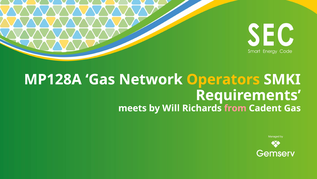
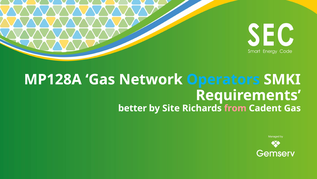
Operators colour: yellow -> light blue (223, 79)
meets: meets -> better (132, 108)
Will: Will -> Site (171, 108)
